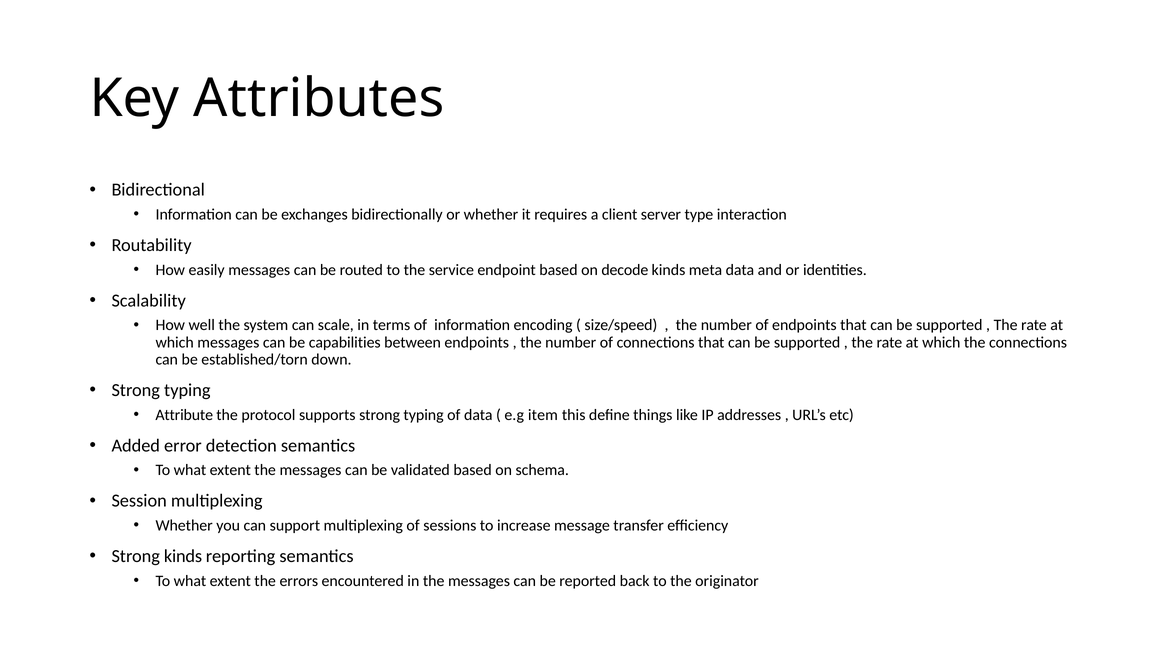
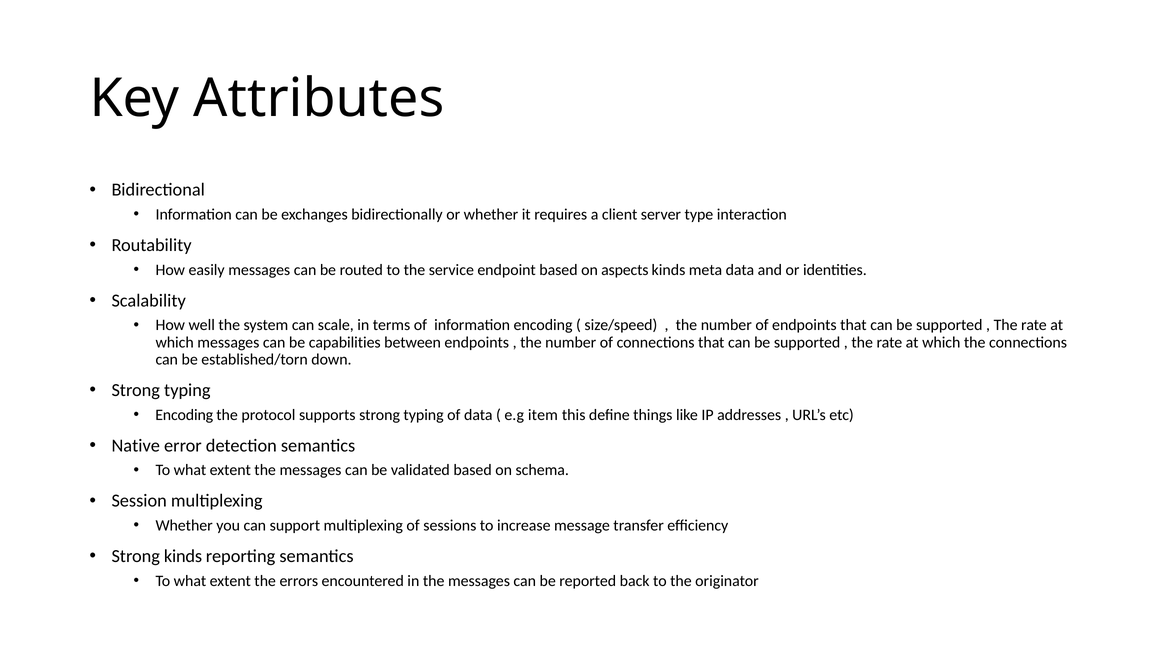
decode: decode -> aspects (625, 270)
Attribute: Attribute -> Encoding (184, 415)
Added: Added -> Native (136, 446)
